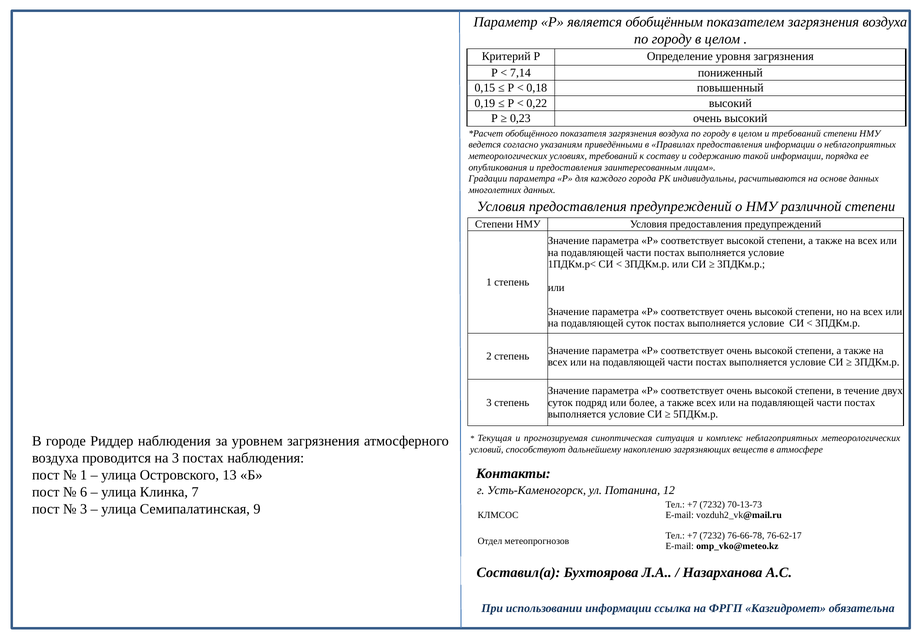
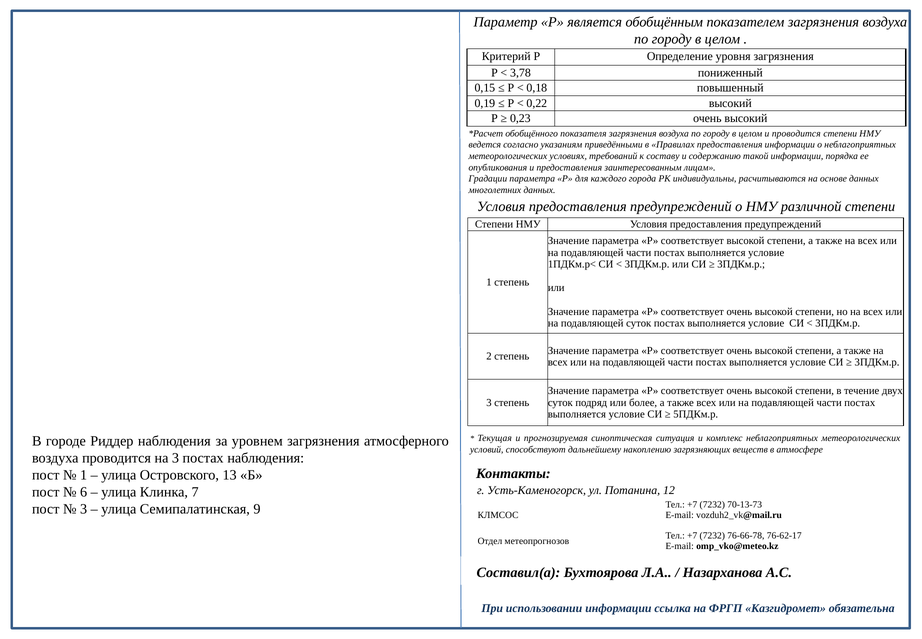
7,14: 7,14 -> 3,78 (520, 73)
и требований: требований -> проводится (796, 133)
